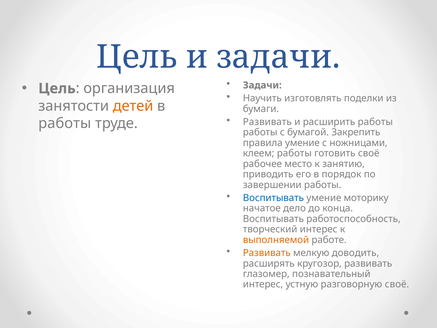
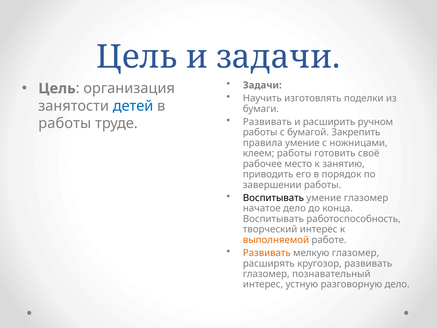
детей colour: orange -> blue (133, 106)
расширить работы: работы -> ручном (375, 122)
Воспитывать colour: blue -> black (273, 198)
умение моторику: моторику -> глазомер (366, 198)
мелкую доводить: доводить -> глазомер (355, 253)
разговорную своё: своё -> дело (397, 284)
